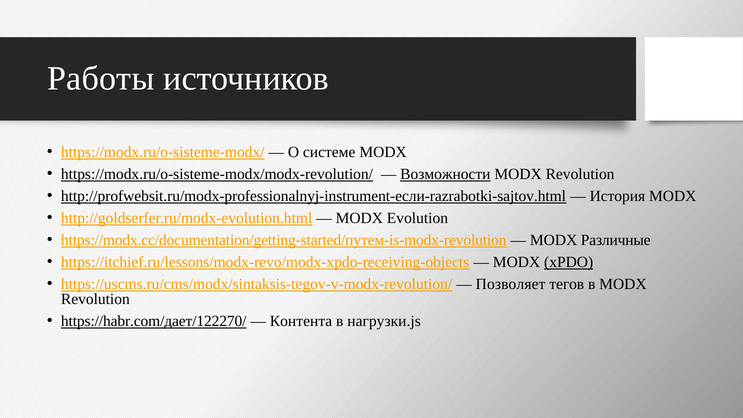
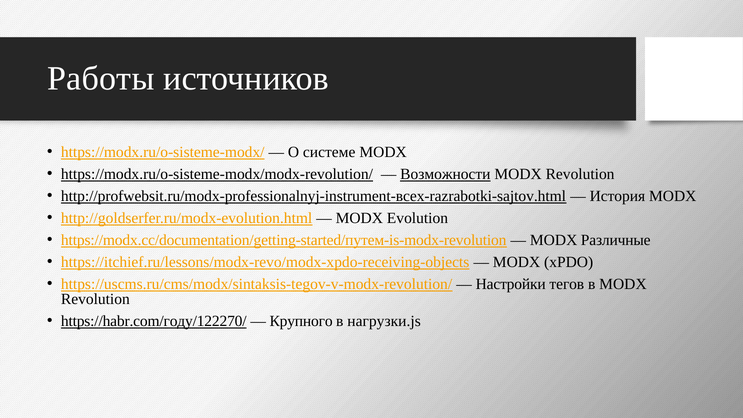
http://profwebsit.ru/modx-professionalnyj-instrument-если-razrabotki-sajtov.html: http://profwebsit.ru/modx-professionalnyj-instrument-если-razrabotki-sajtov.html -> http://profwebsit.ru/modx-professionalnyj-instrument-всех-razrabotki-sajtov.html (313, 196)
xPDO underline: present -> none (569, 262)
Позволяет: Позволяет -> Настройки (511, 284)
https://habr.com/дает/122270/: https://habr.com/дает/122270/ -> https://habr.com/году/122270/ (154, 321)
Контента: Контента -> Крупного (301, 321)
